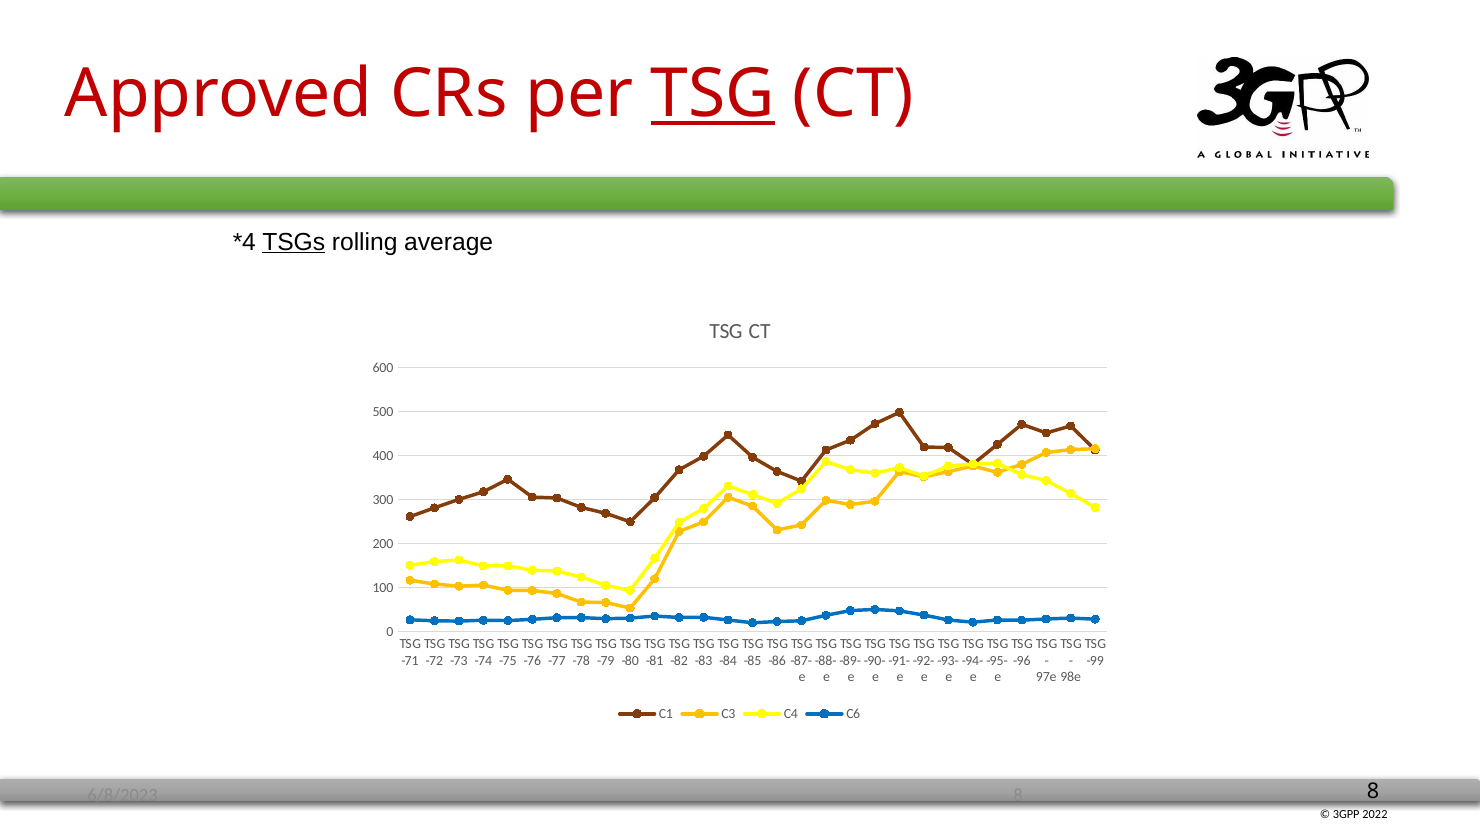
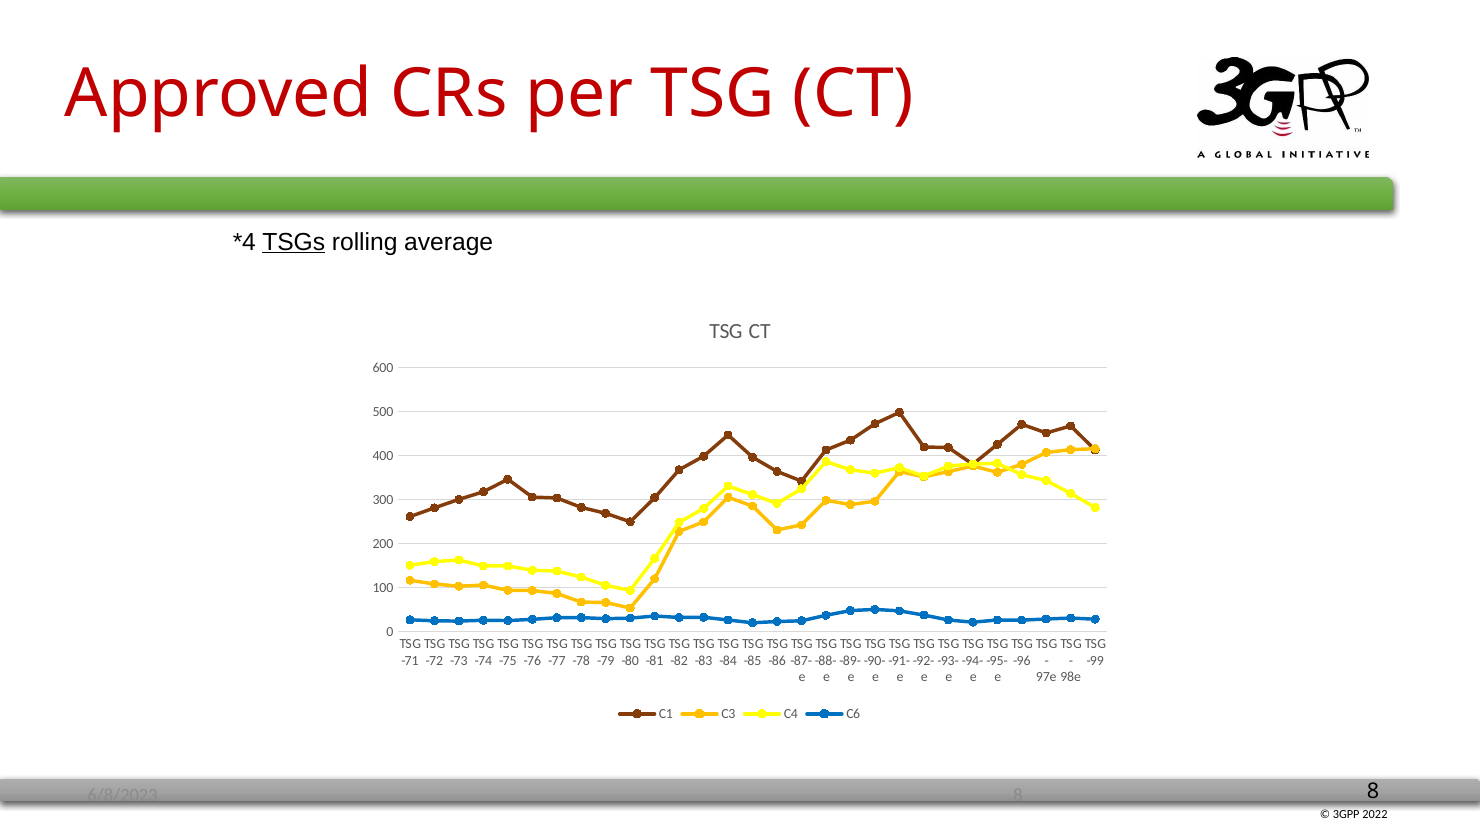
TSG underline: present -> none (713, 94)
